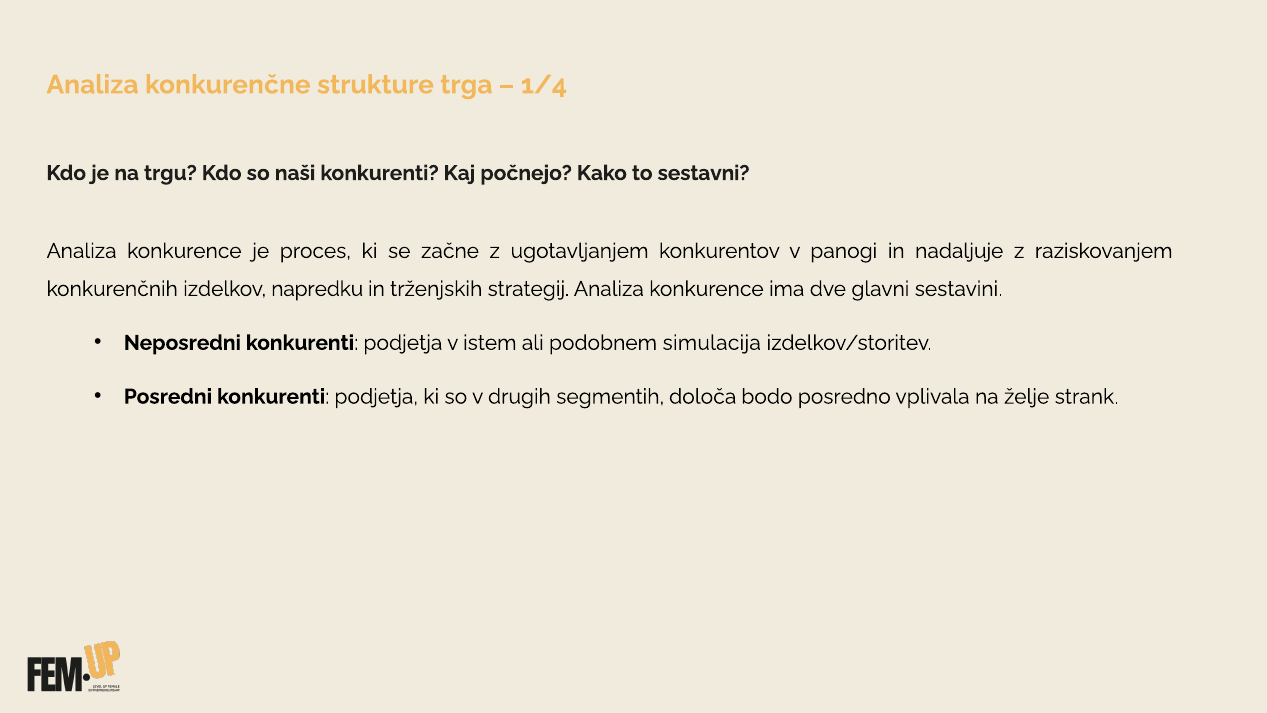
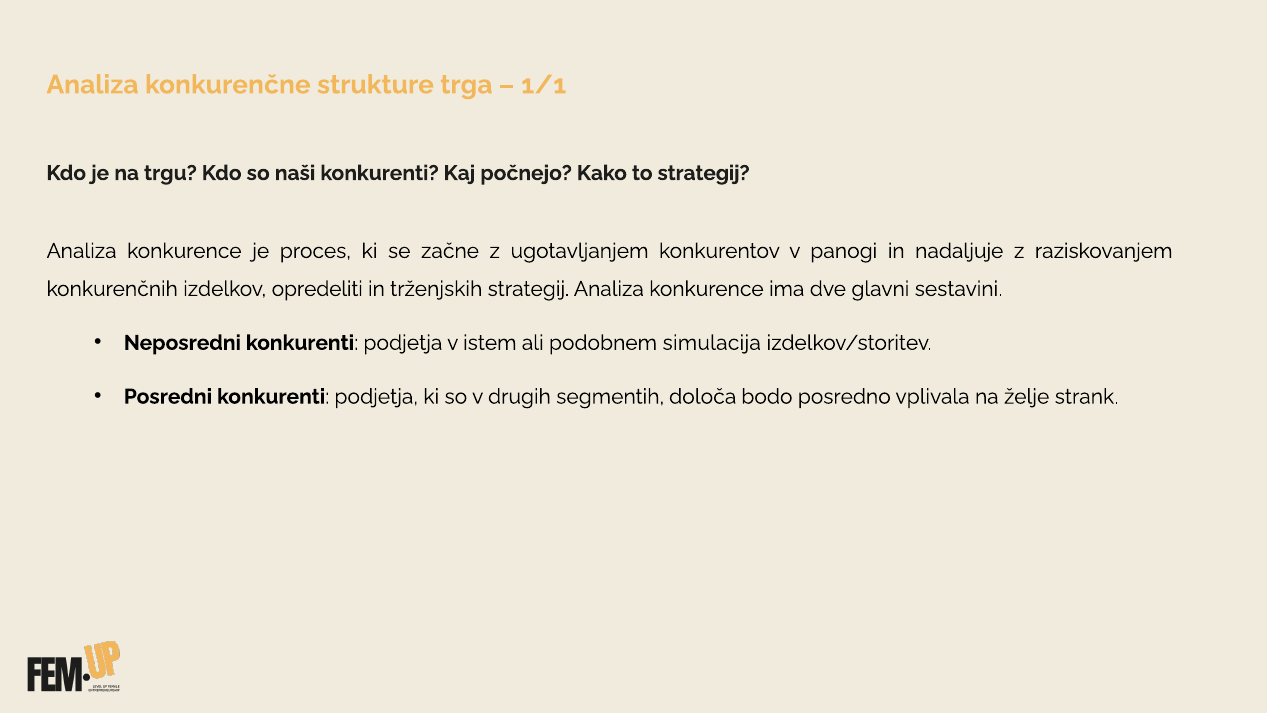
1/4: 1/4 -> 1/1 (544, 85)
to sestavni: sestavni -> strategij (704, 173)
napredku: napredku -> opredeliti (317, 289)
